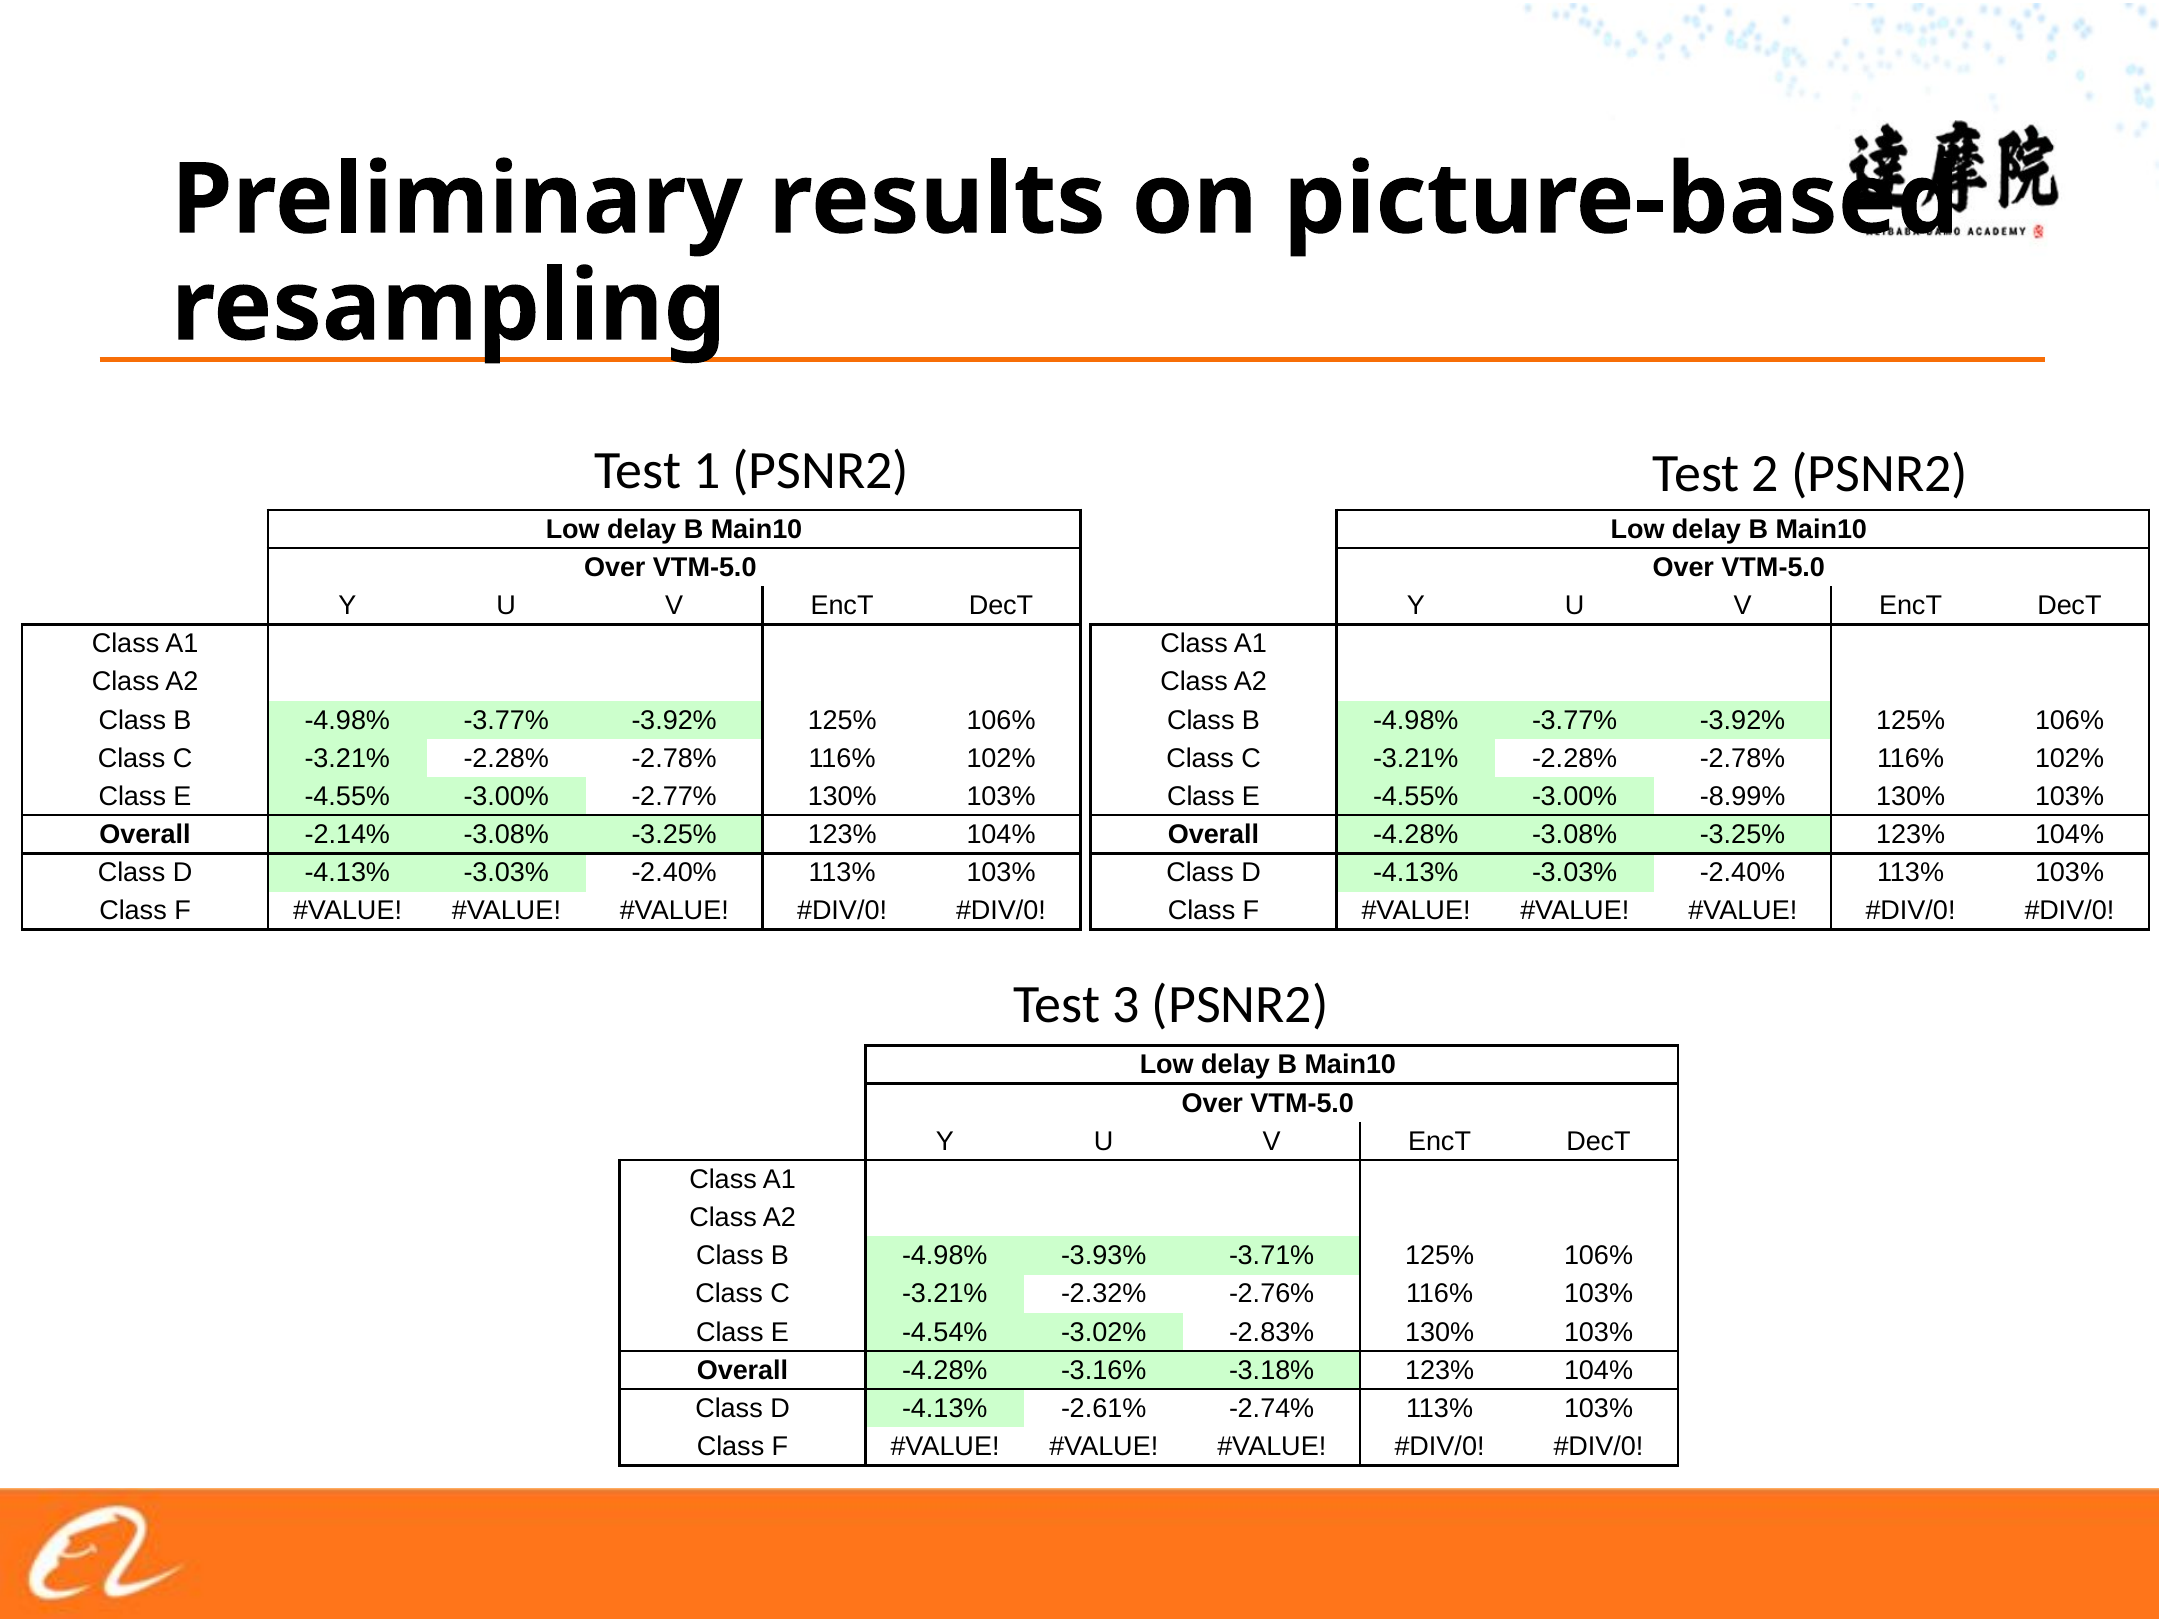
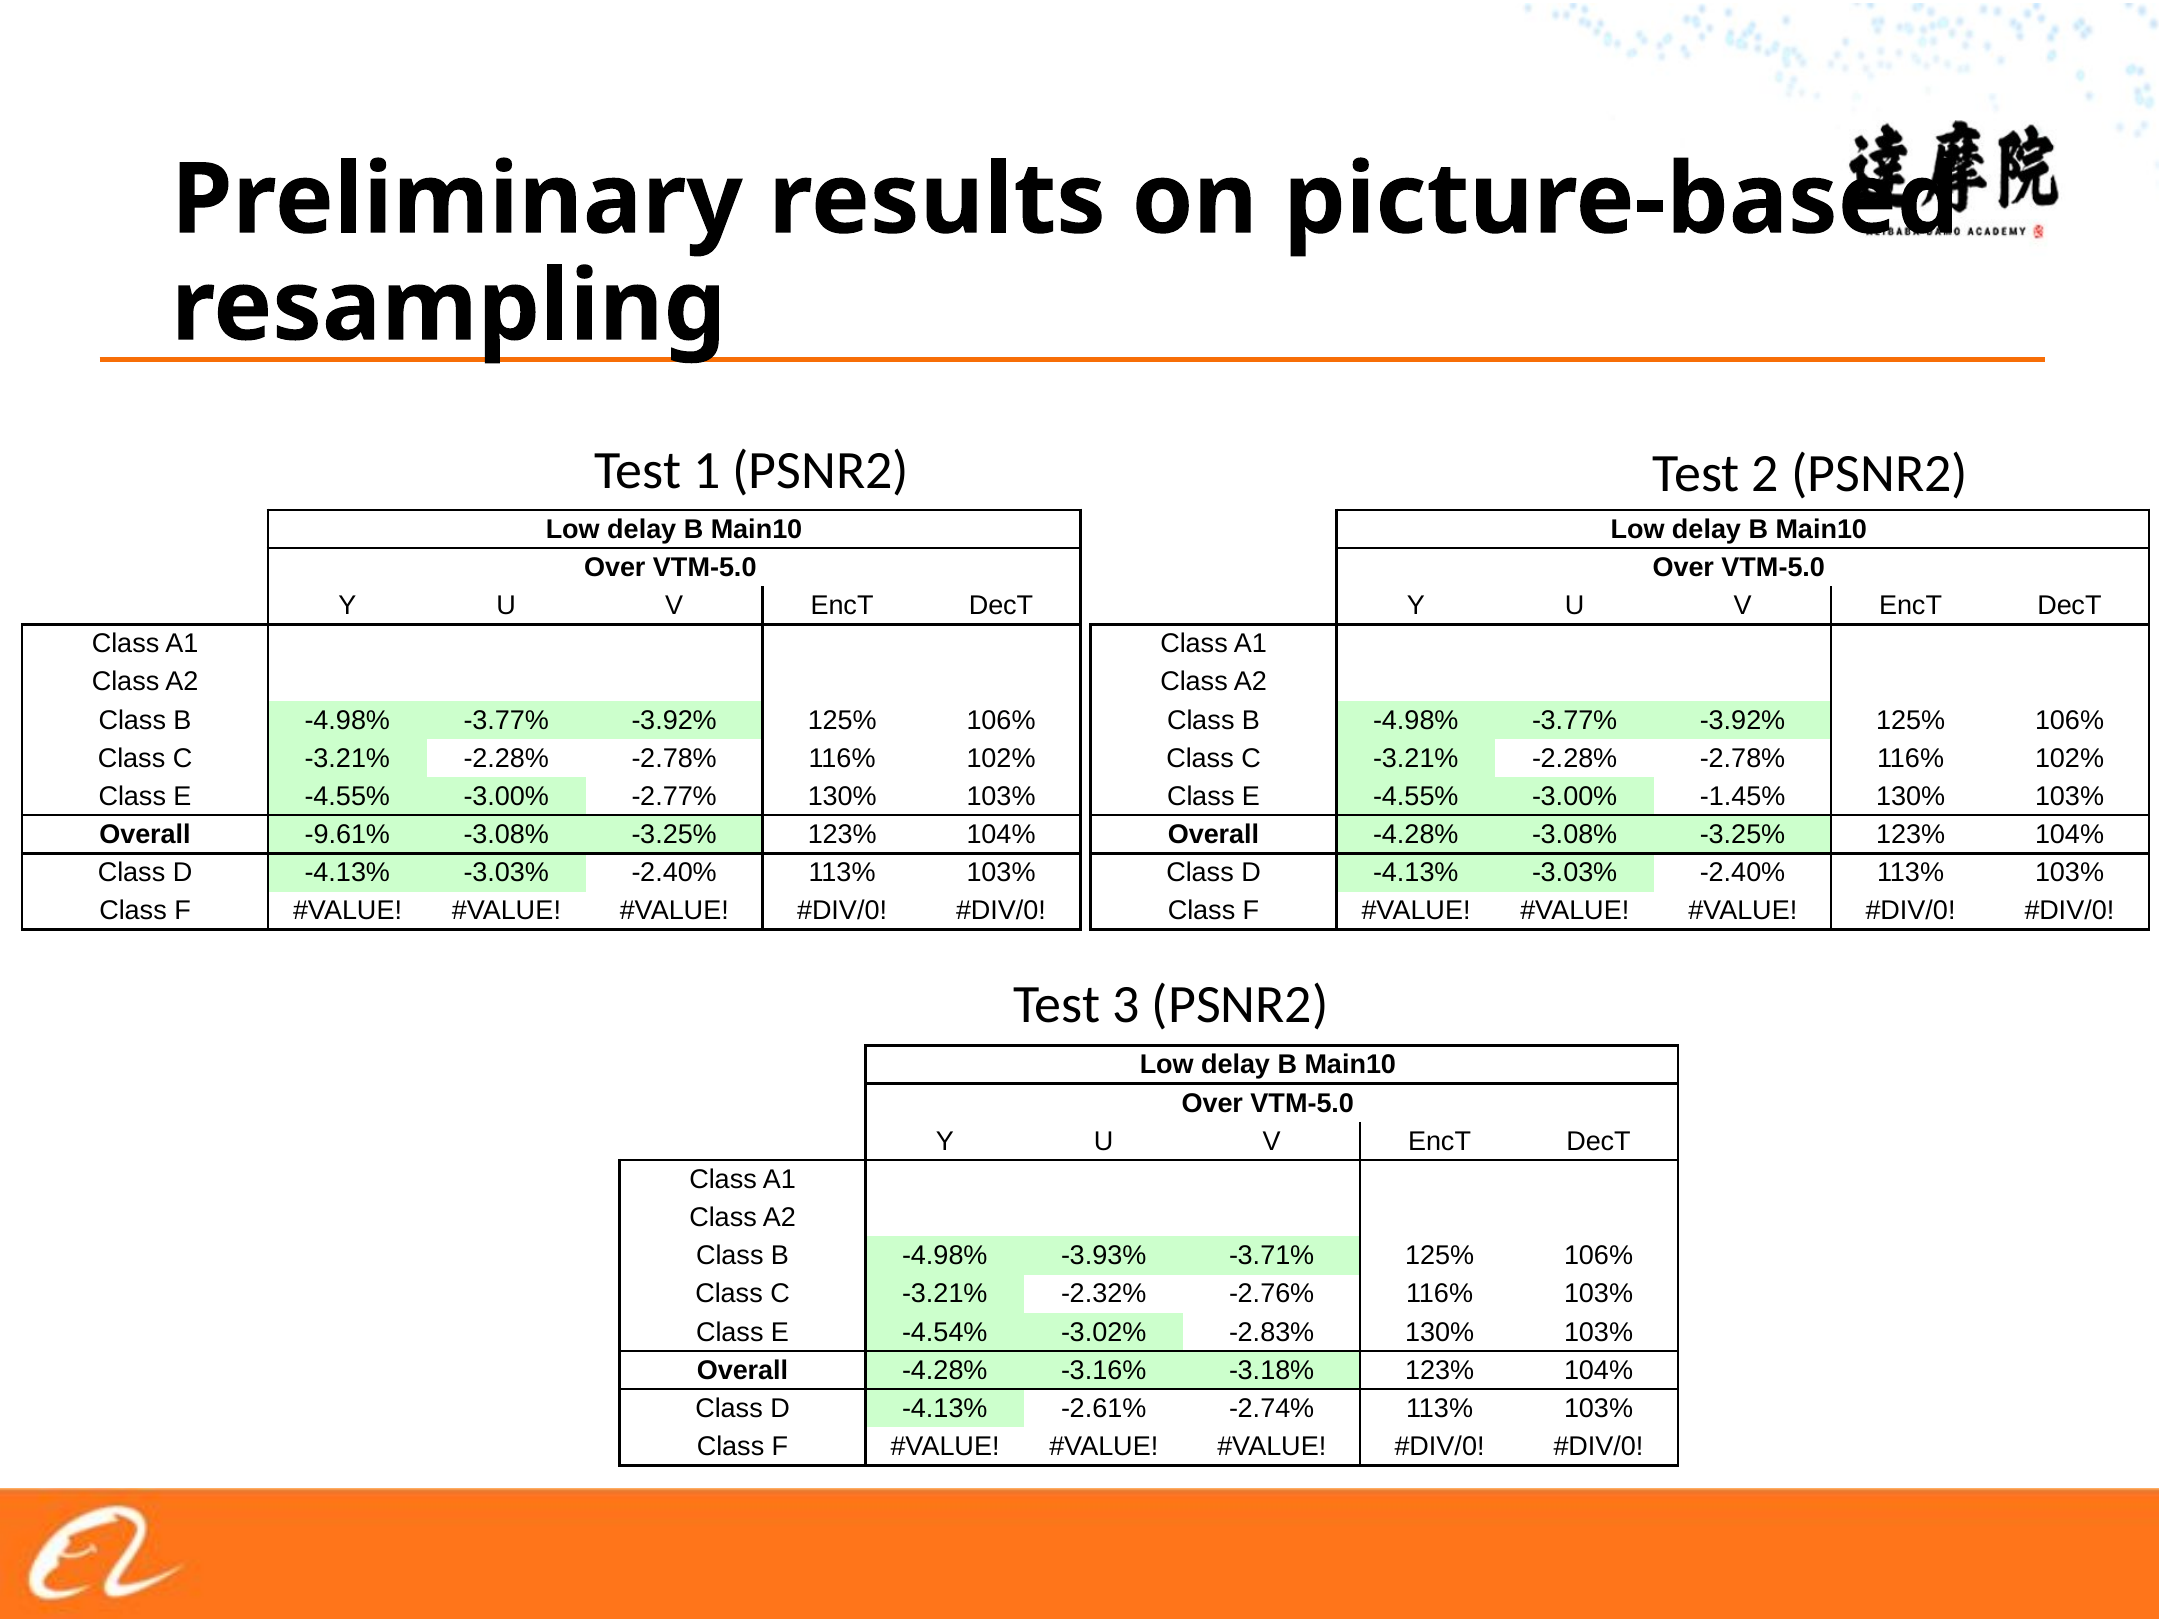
-8.99%: -8.99% -> -1.45% (1743, 797)
-2.14%: -2.14% -> -9.61% (347, 835)
